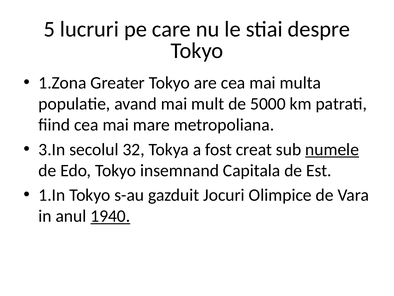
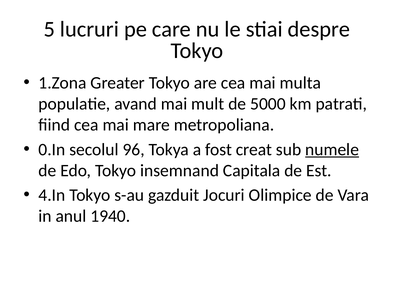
3.In: 3.In -> 0.In (52, 149)
32: 32 -> 96 (134, 149)
1.In: 1.In -> 4.In (52, 195)
1940 underline: present -> none (110, 216)
